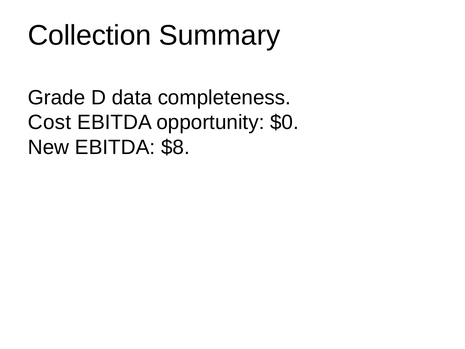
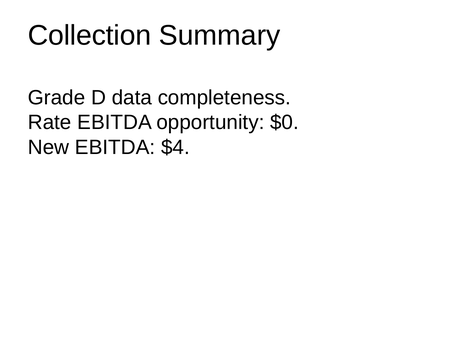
Cost: Cost -> Rate (50, 122)
$8: $8 -> $4 (175, 147)
